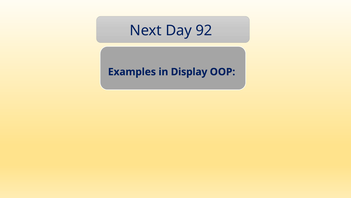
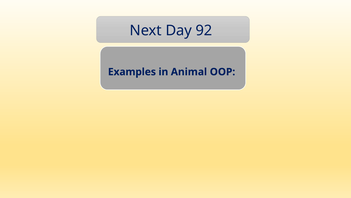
Display: Display -> Animal (189, 72)
